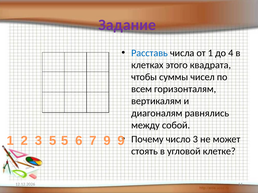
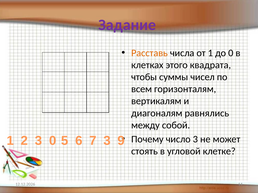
Расставь colour: blue -> orange (149, 53)
до 4: 4 -> 0 (231, 53)
3 5: 5 -> 0 (53, 141)
7 9: 9 -> 3 (107, 141)
